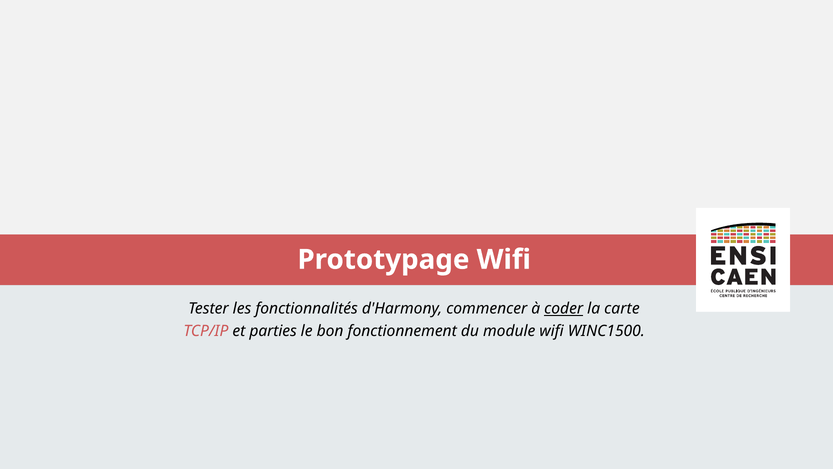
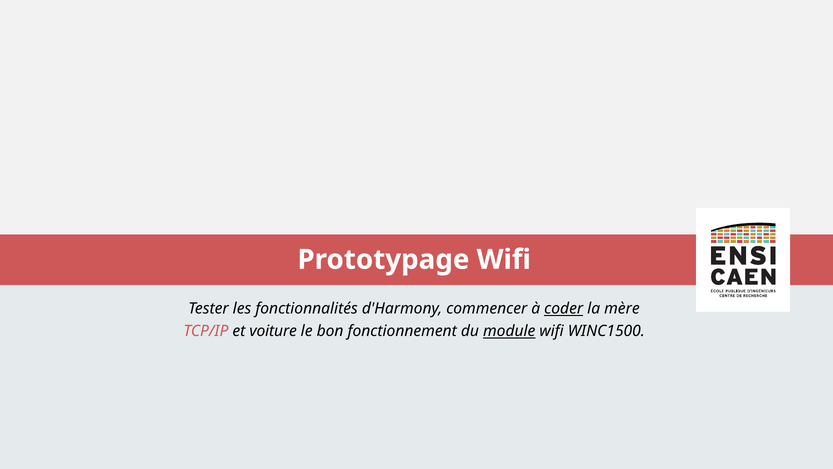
carte: carte -> mère (622, 309)
parties: parties -> voiture (273, 331)
module underline: none -> present (509, 331)
